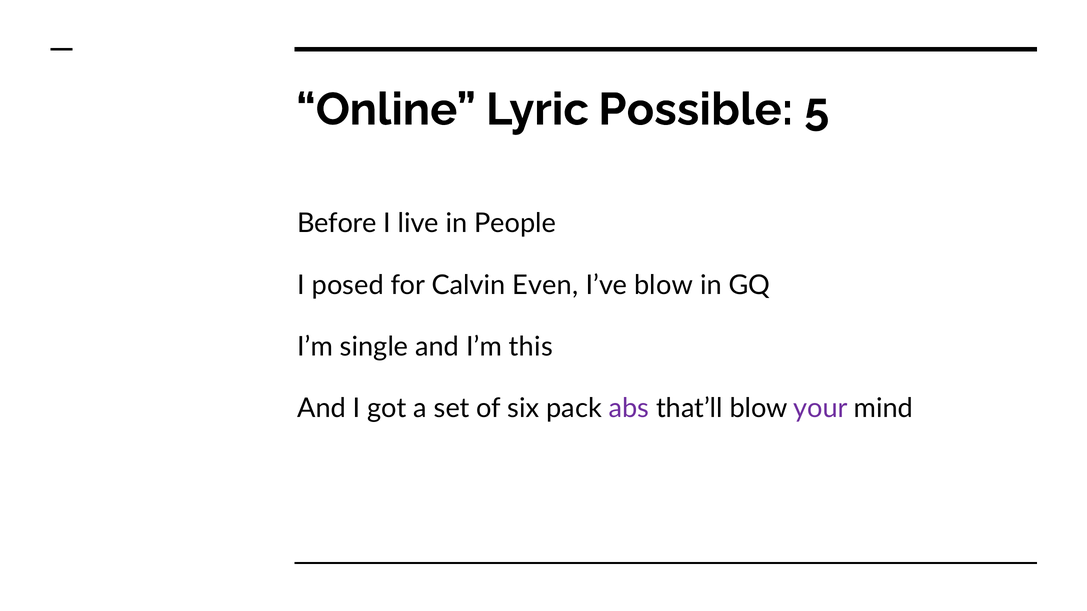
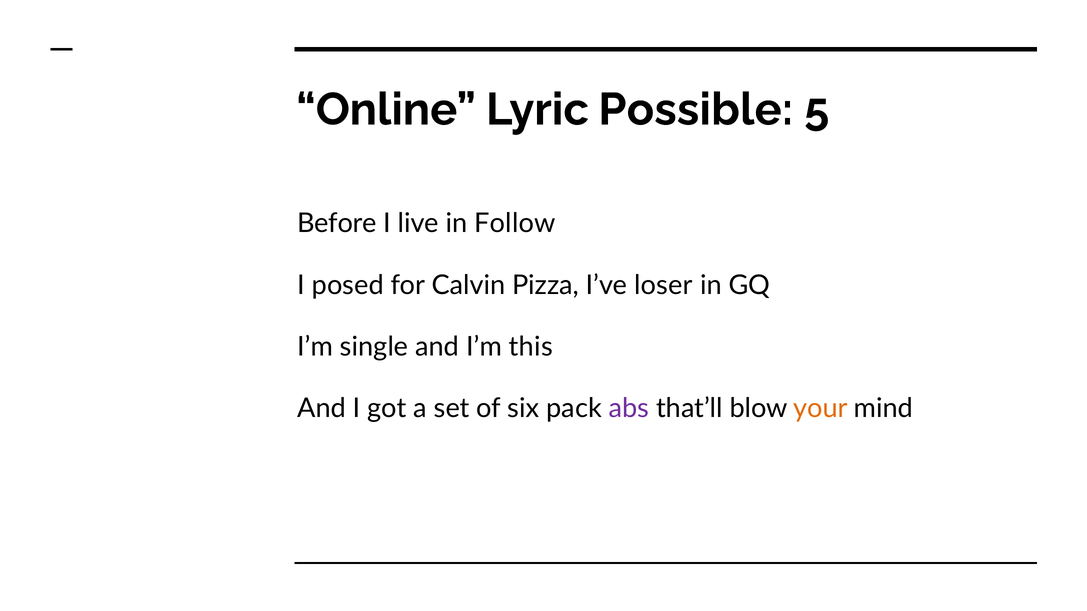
People: People -> Follow (515, 224)
Even: Even -> Pizza (545, 285)
I’ve blow: blow -> loser (663, 285)
your colour: purple -> orange (821, 409)
